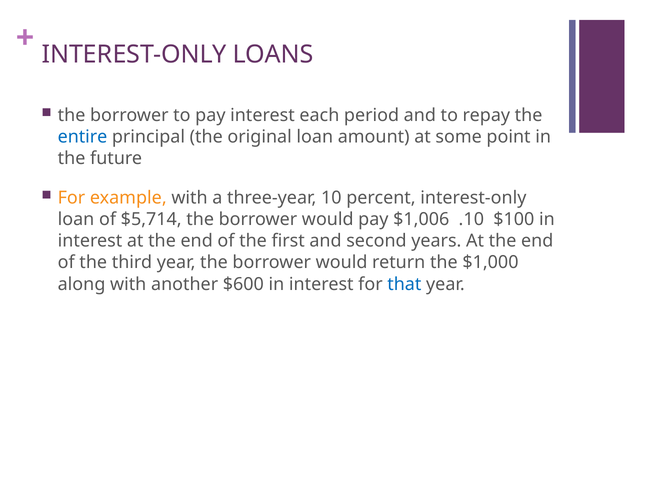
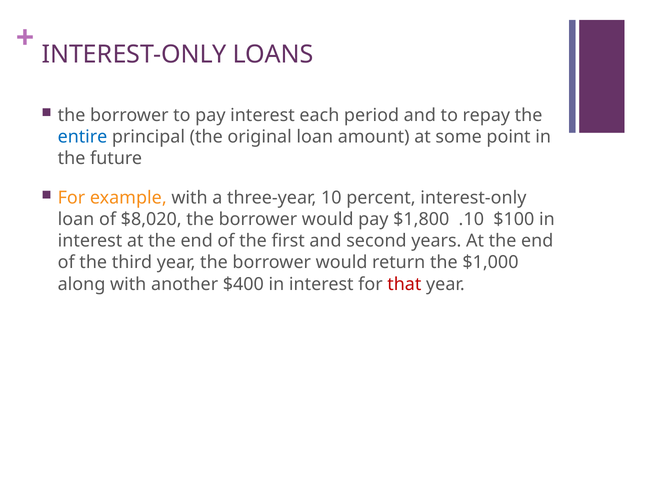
$5,714: $5,714 -> $8,020 (151, 219)
$1,006: $1,006 -> $1,800 (421, 219)
$600: $600 -> $400 (243, 284)
that colour: blue -> red (404, 284)
